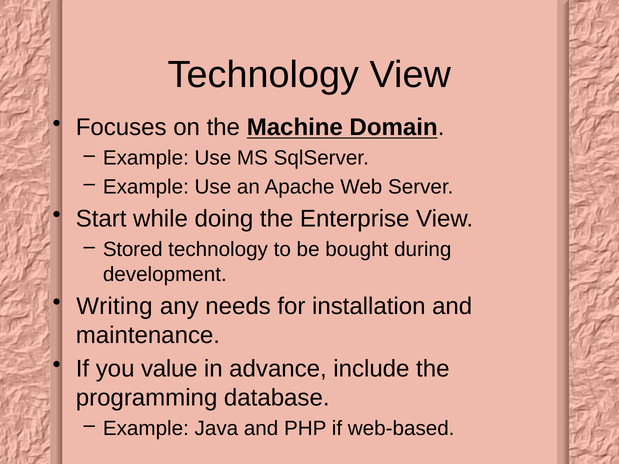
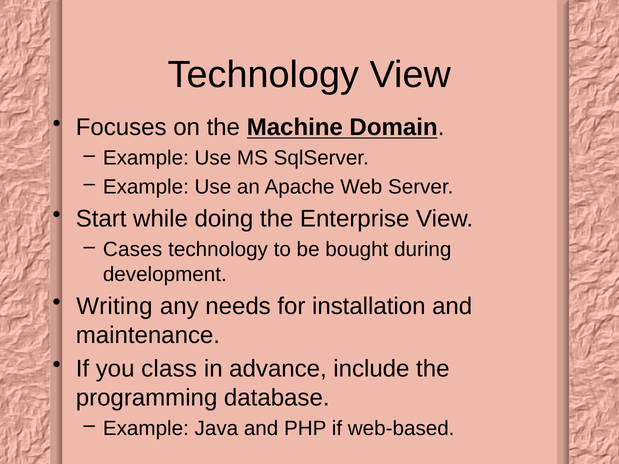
Stored: Stored -> Cases (133, 250)
value: value -> class (169, 369)
